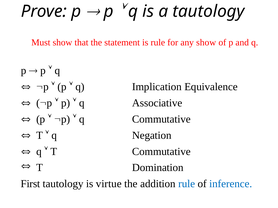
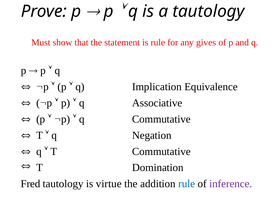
any show: show -> gives (206, 43)
First: First -> Fred (30, 184)
inference colour: blue -> purple (231, 184)
